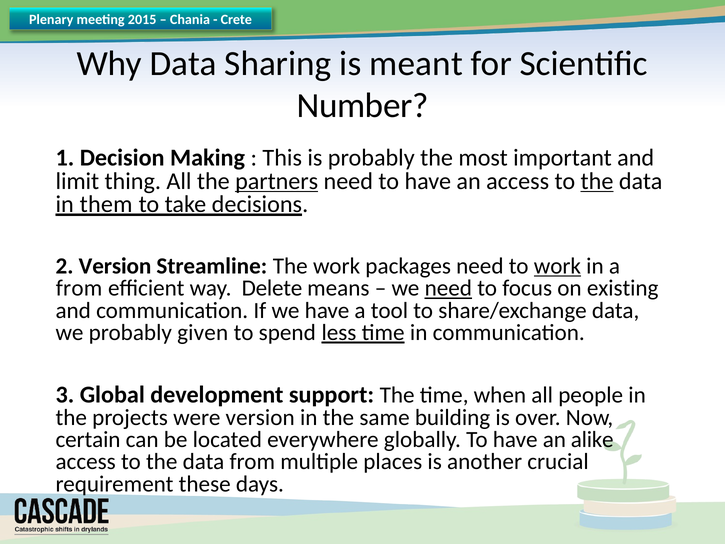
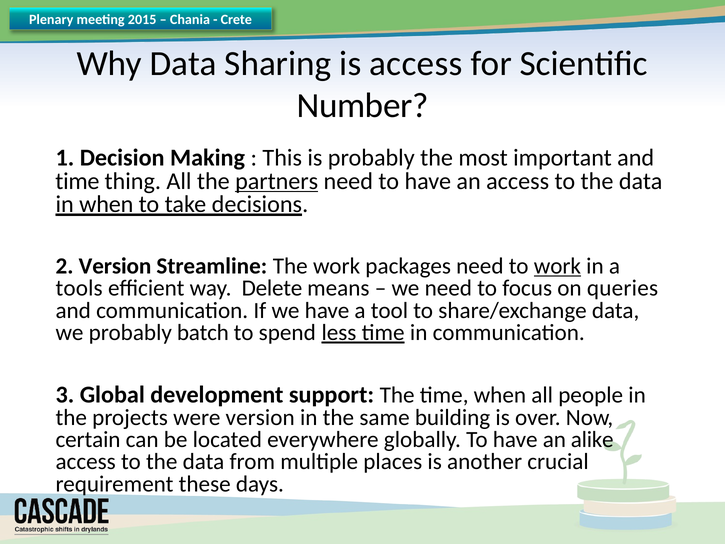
is meant: meant -> access (416, 63)
limit: limit -> time (77, 181)
the underline: present -> none (597, 181)
in them: them -> when (106, 204)
from: from -> tools (79, 288)
need underline: present -> none (448, 288)
existing: existing -> queries (622, 288)
given: given -> batch (203, 333)
